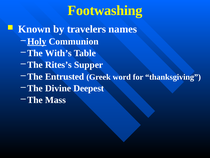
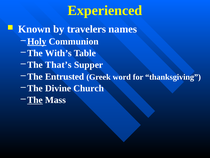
Footwashing: Footwashing -> Experienced (105, 10)
Rites’s: Rites’s -> That’s (58, 65)
Deepest: Deepest -> Church (89, 88)
The underline: none -> present (35, 100)
